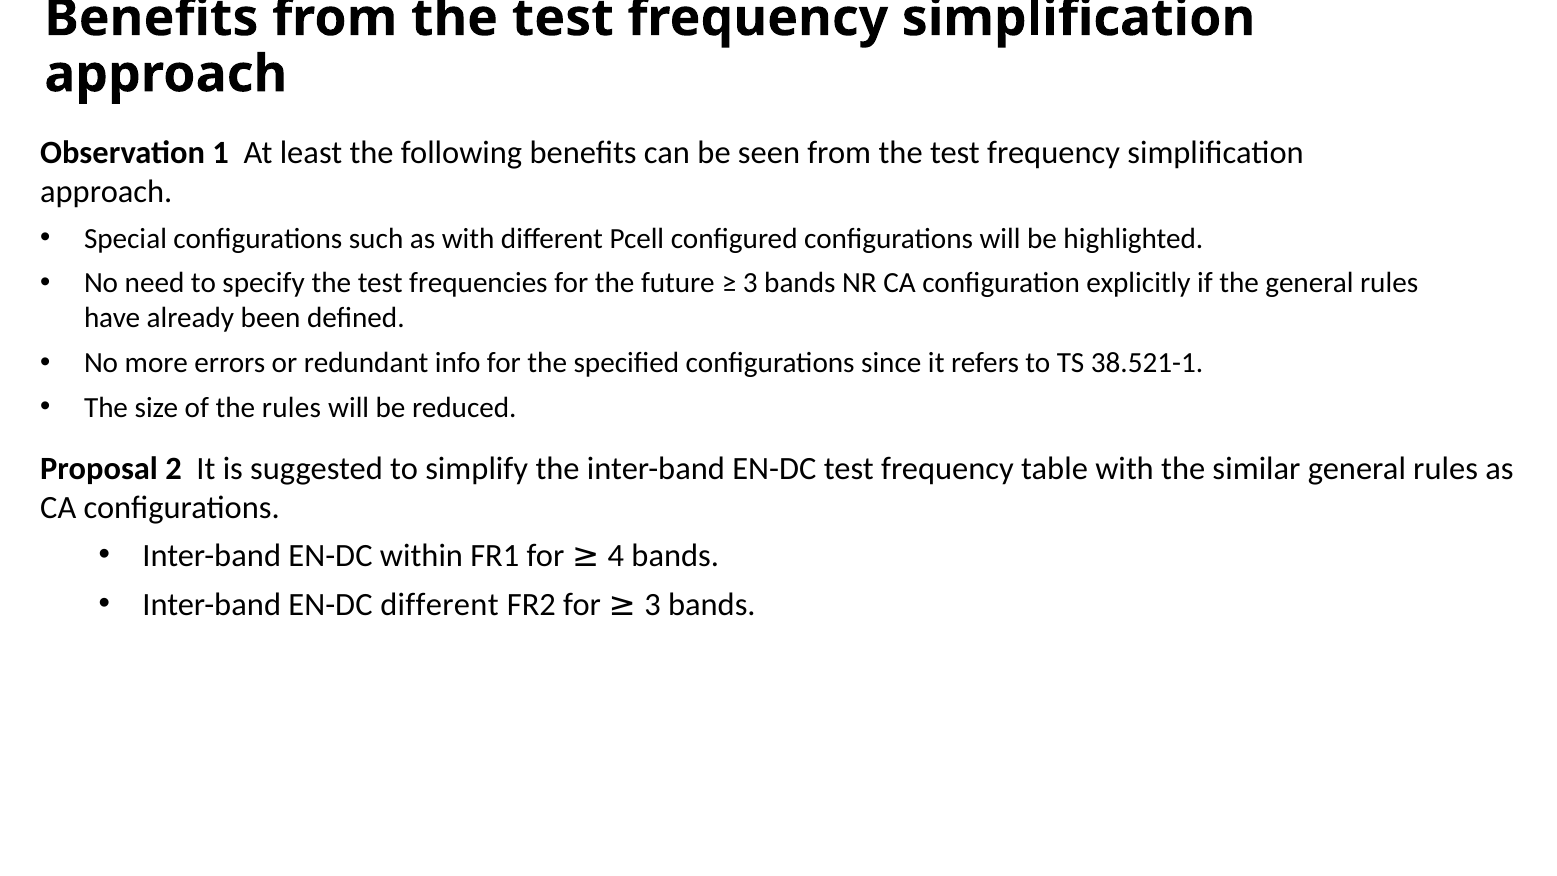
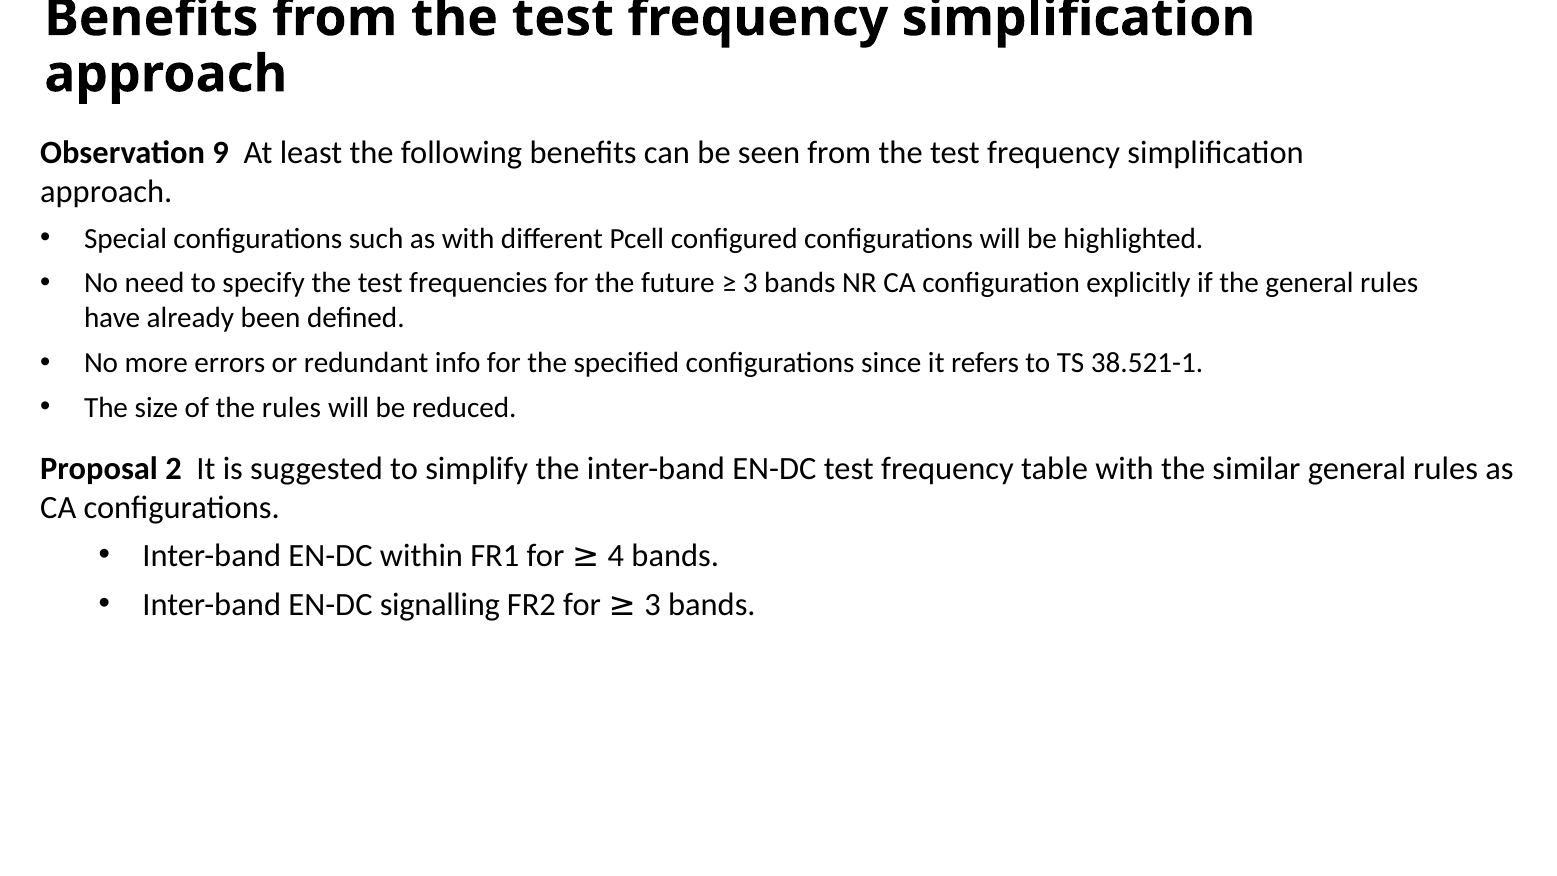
1: 1 -> 9 (221, 153)
EN-DC different: different -> signalling (440, 605)
